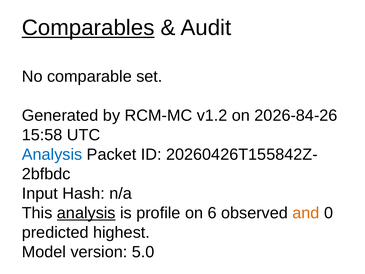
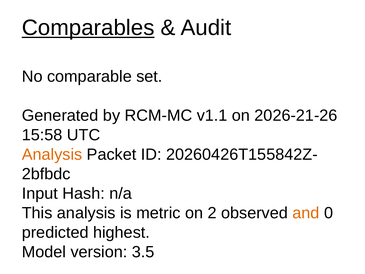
v1.2: v1.2 -> v1.1 (212, 115)
2026-84-26: 2026-84-26 -> 2026-21-26 (296, 115)
Analysis colour: blue -> orange (52, 154)
analysis underline: present -> none (86, 213)
profile: profile -> metric (158, 213)
6: 6 -> 2 (212, 213)
5.0: 5.0 -> 3.5 (143, 252)
